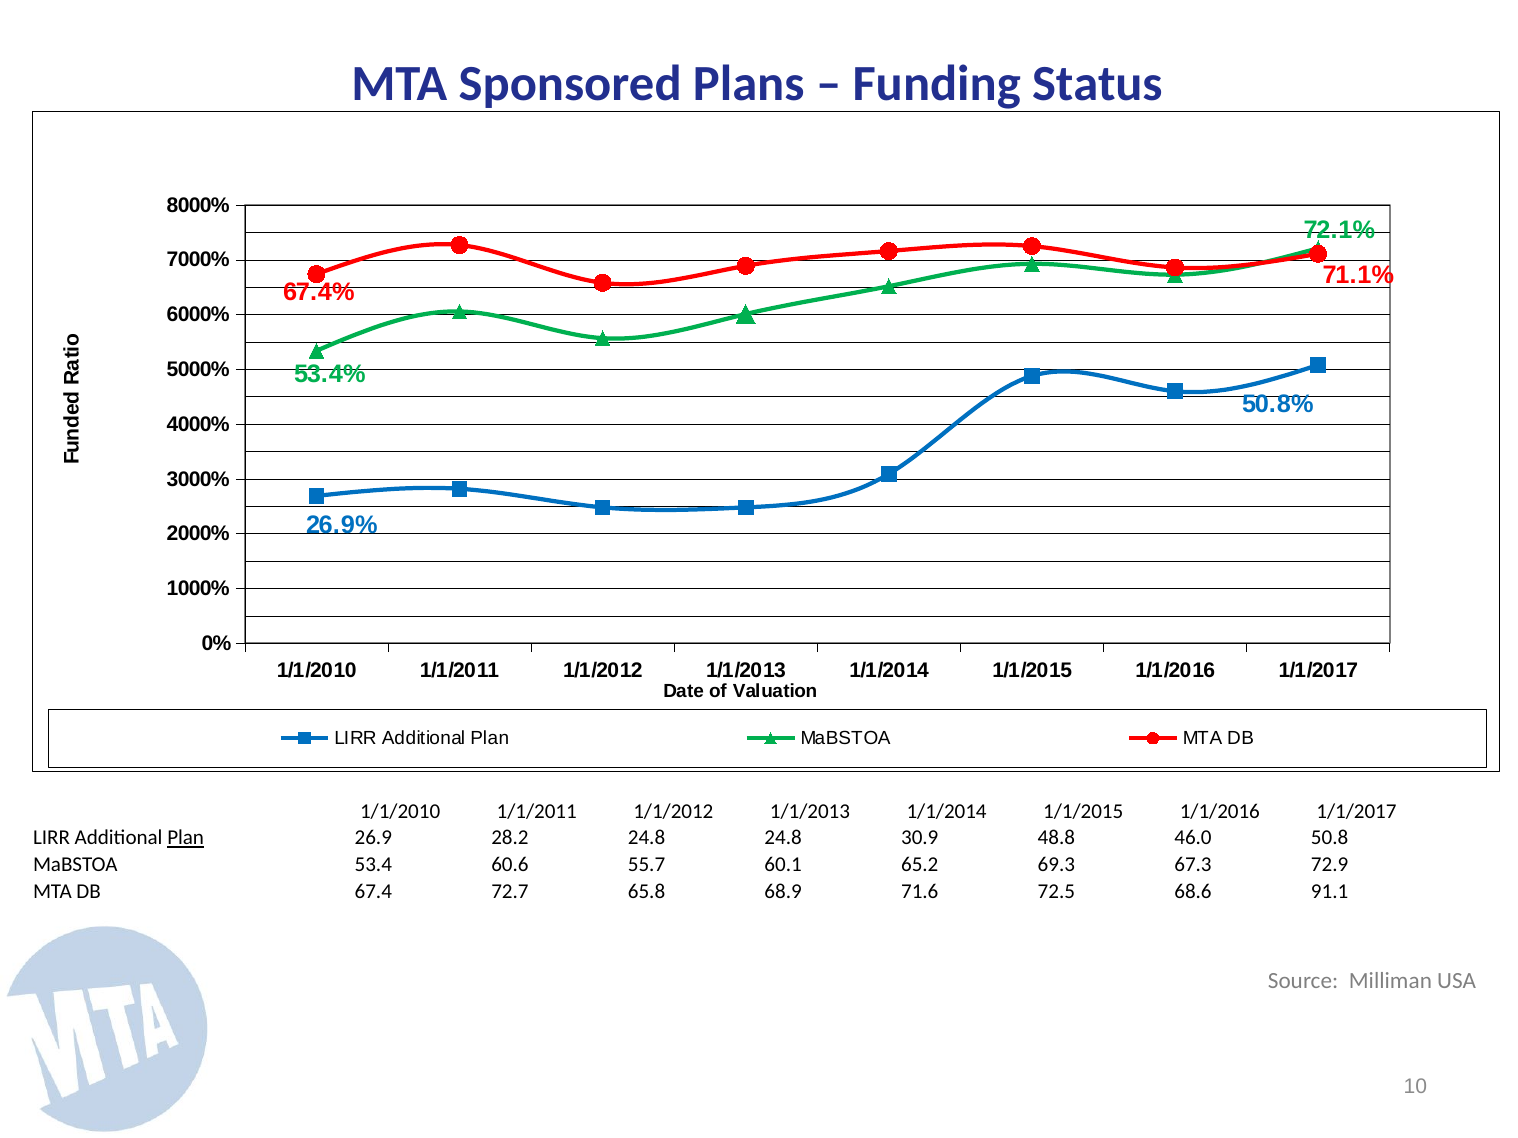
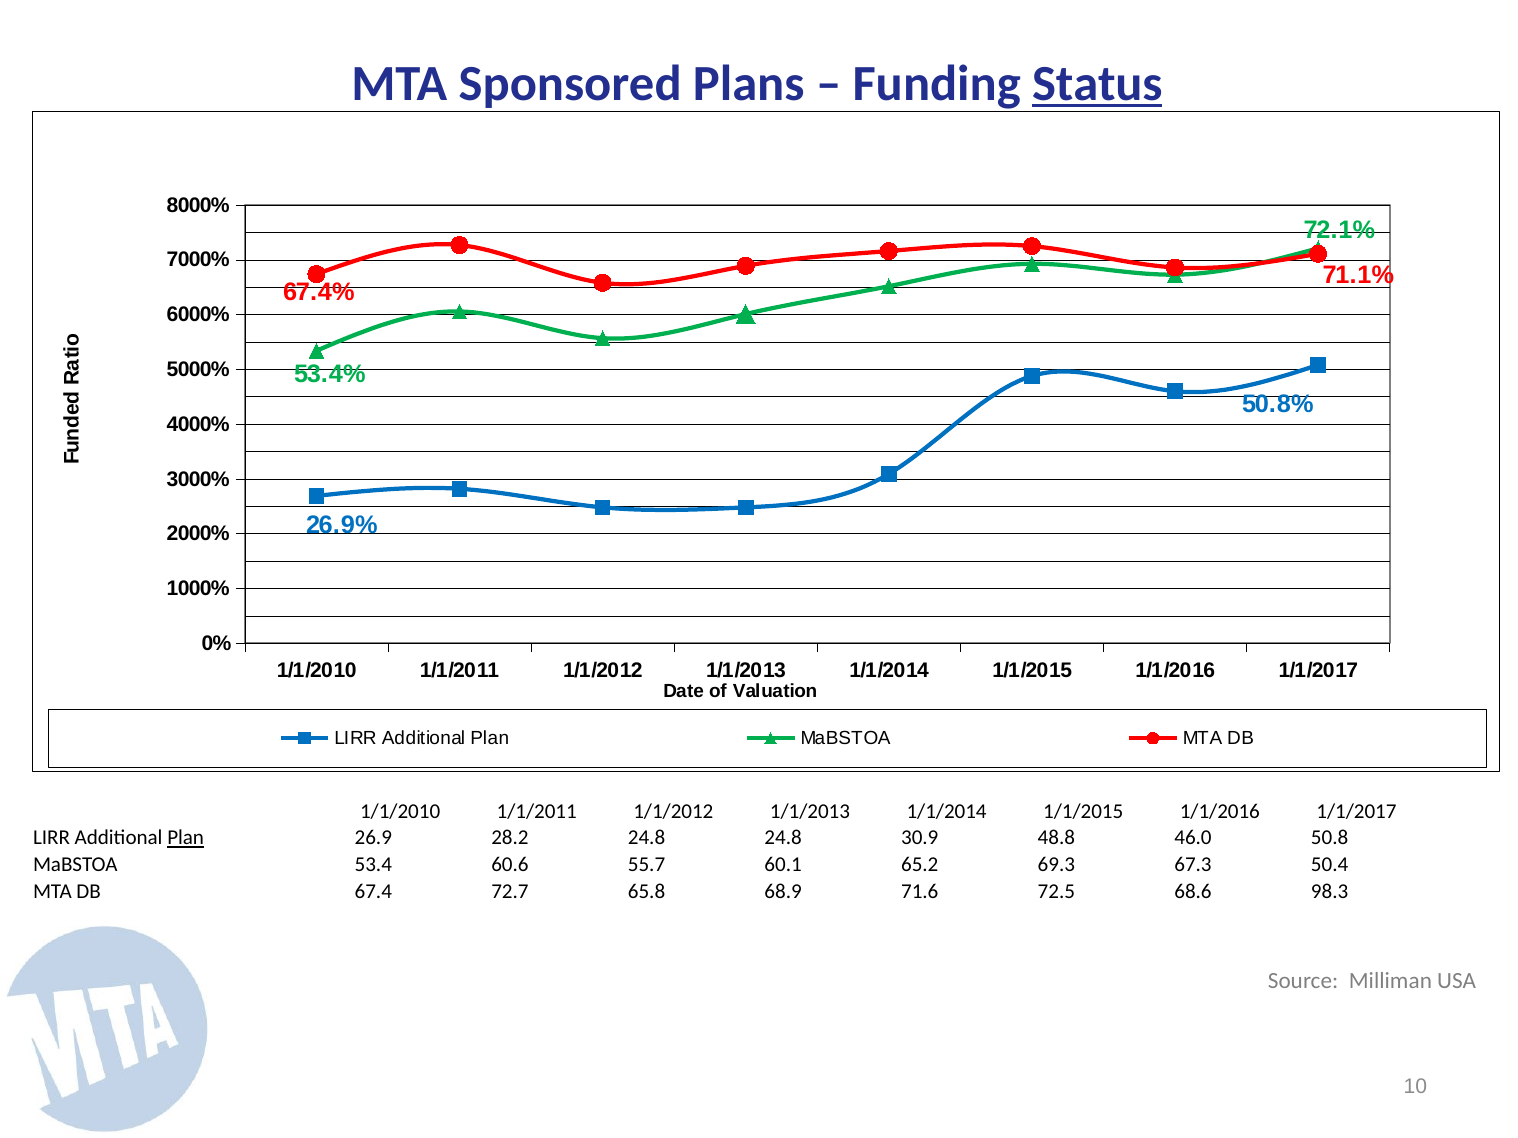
Status underline: none -> present (1097, 83)
72.9: 72.9 -> 50.4 (1330, 865)
91.1: 91.1 -> 98.3 (1330, 892)
